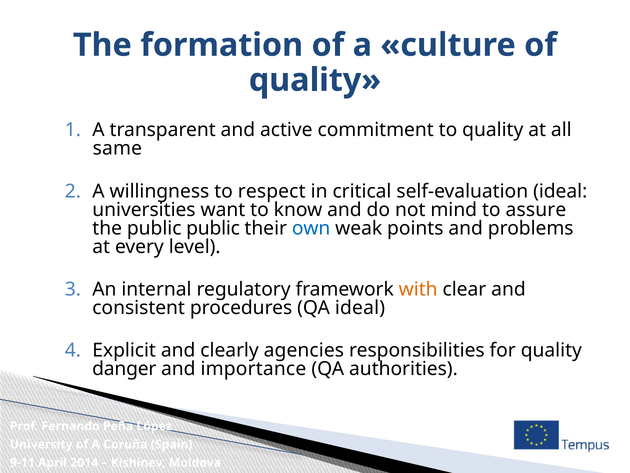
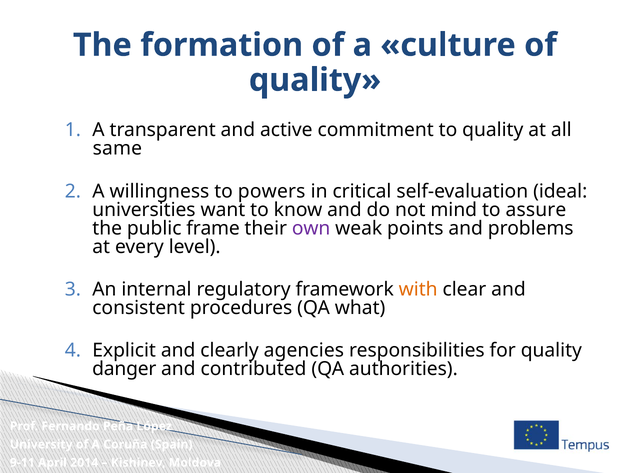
respect: respect -> powers (272, 191)
public public: public -> frame (213, 228)
own colour: blue -> purple (311, 228)
QA ideal: ideal -> what (360, 308)
importance: importance -> contributed (253, 369)
